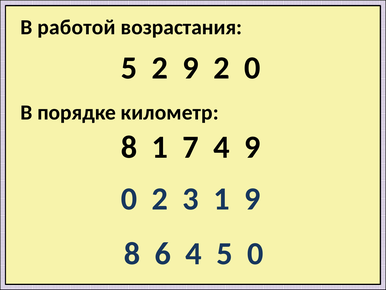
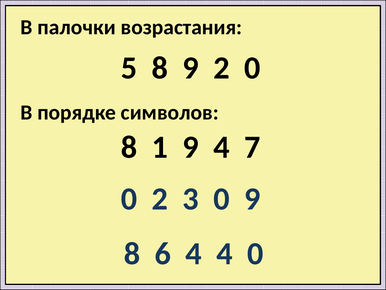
работой: работой -> палочки (77, 27)
5 2: 2 -> 8 (160, 68)
километр: километр -> символов (170, 112)
1 7: 7 -> 9 (191, 147)
4 9: 9 -> 7 (252, 147)
3 1: 1 -> 0 (221, 199)
4 5: 5 -> 4 (224, 253)
